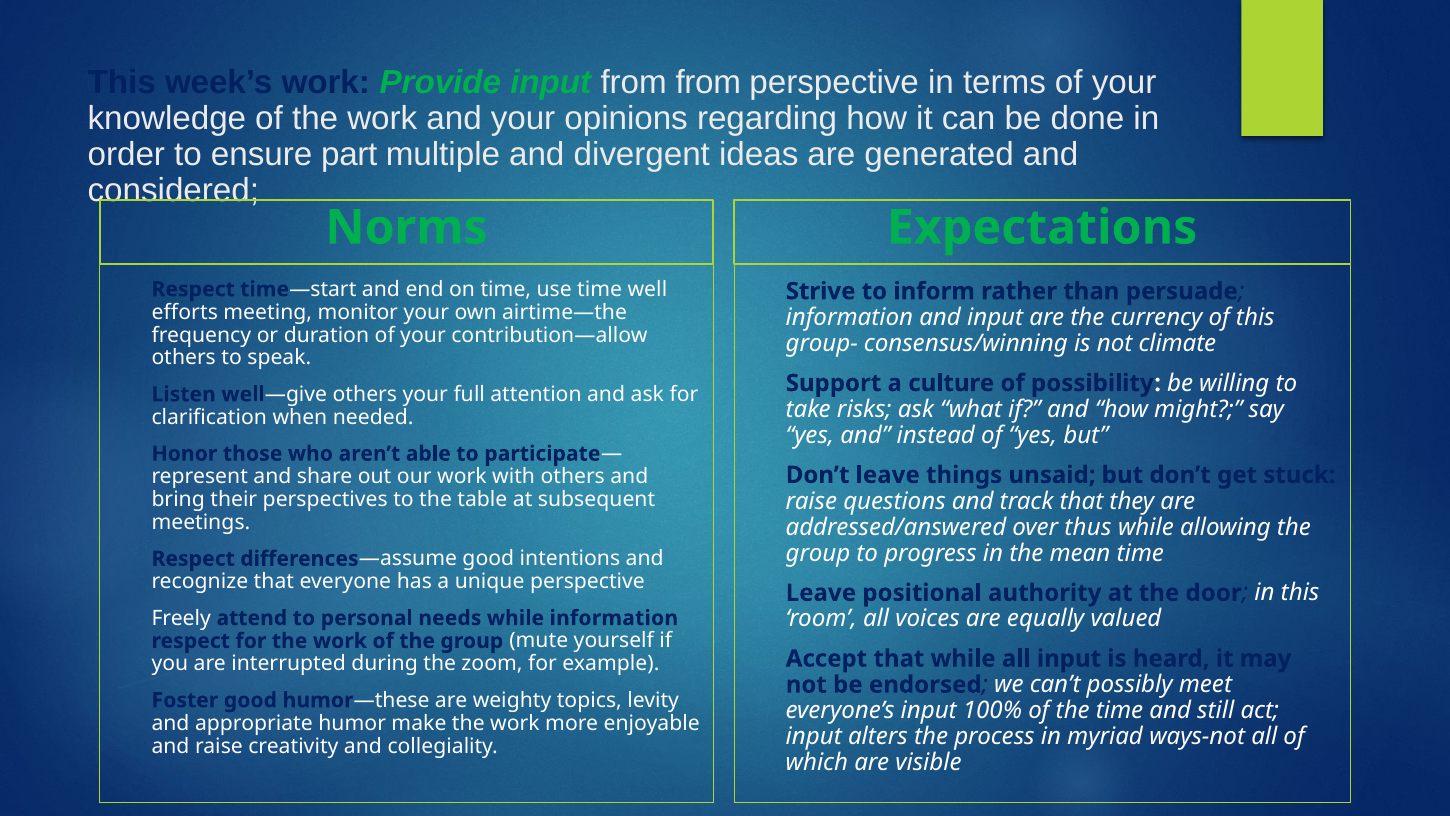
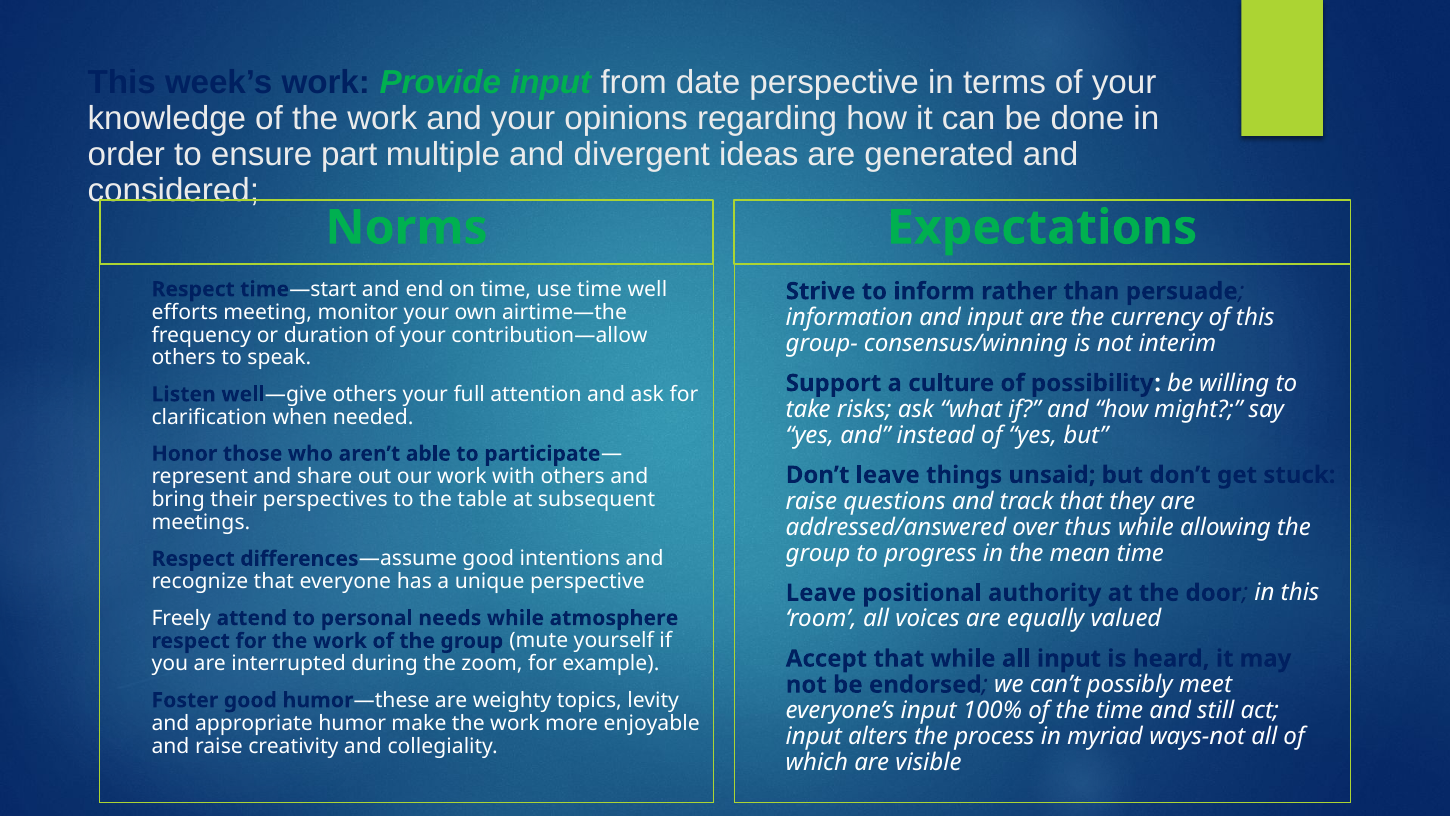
from from: from -> date (708, 82)
climate: climate -> interim (1177, 343)
while information: information -> atmosphere (614, 618)
